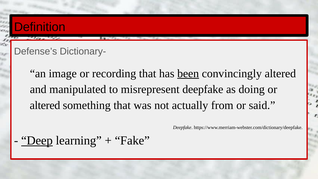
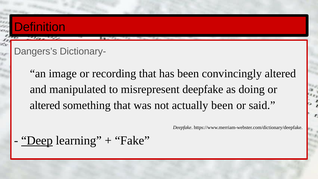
Defense’s: Defense’s -> Dangers’s (36, 52)
been underline: present -> none (188, 73)
actually from: from -> been (222, 105)
